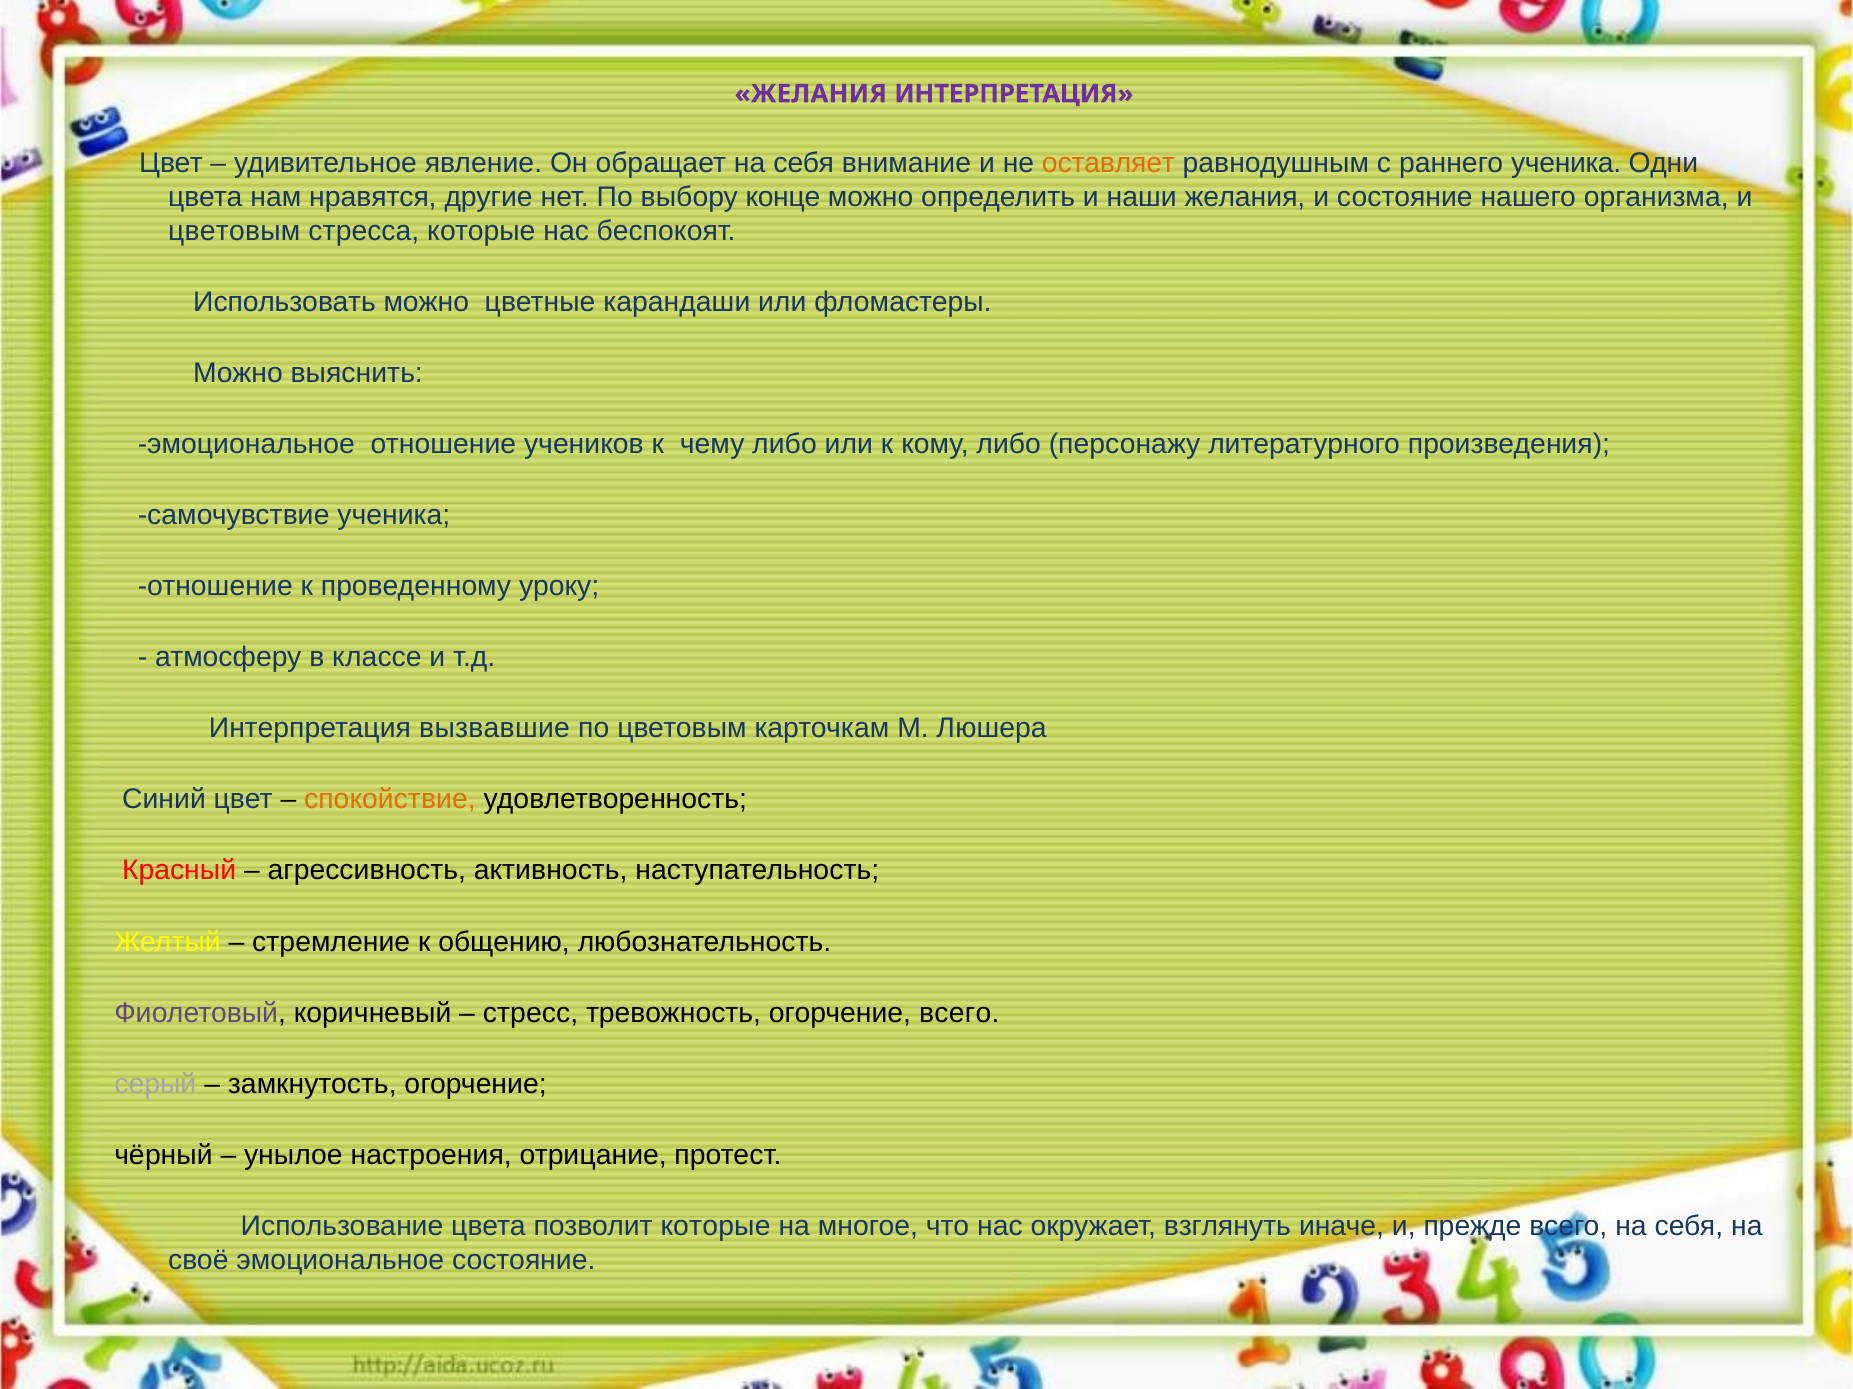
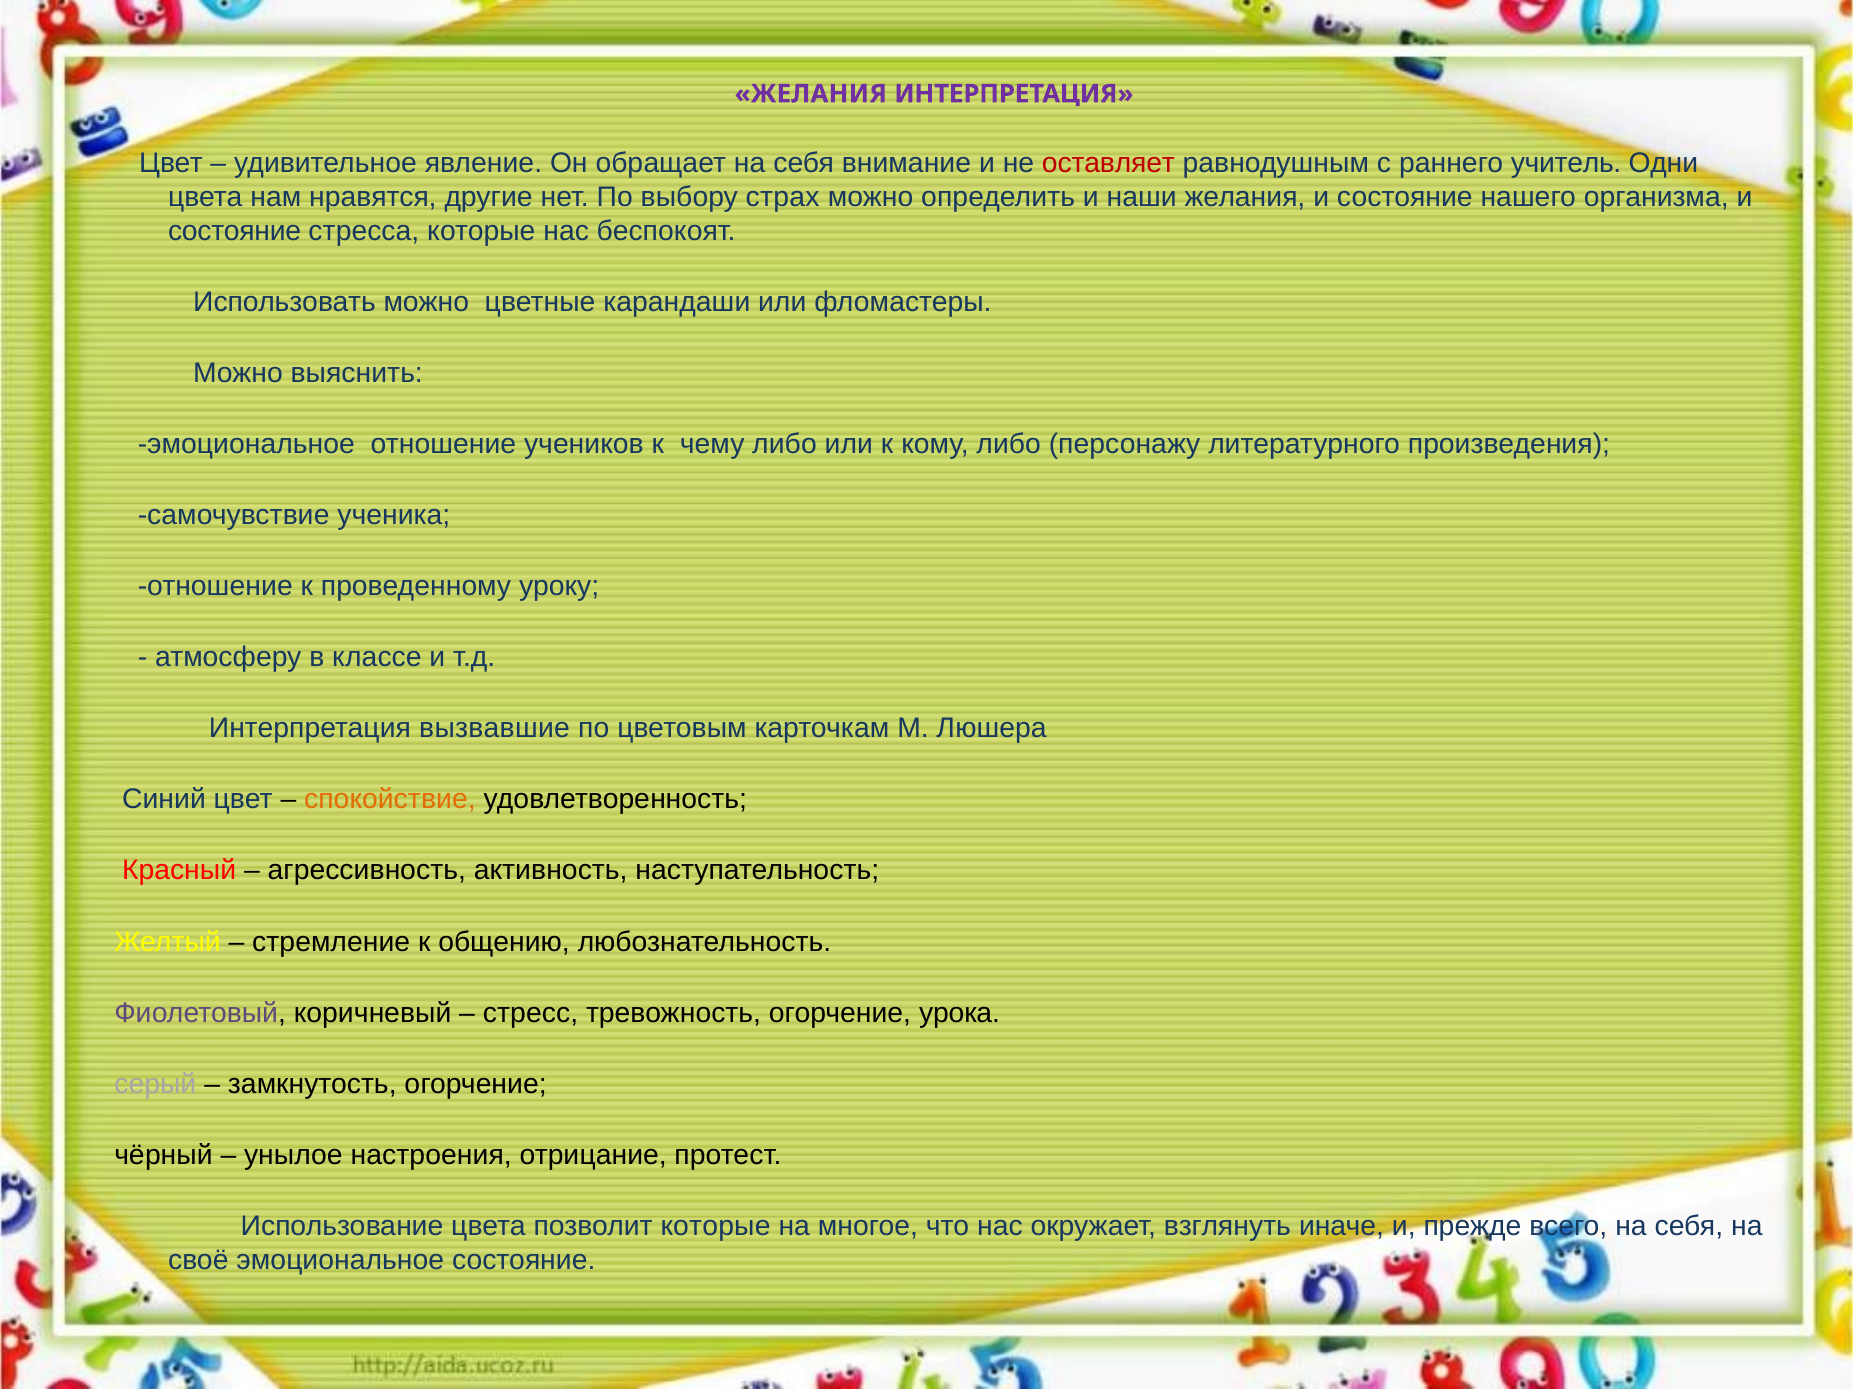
оставляет colour: orange -> red (1108, 164)
раннего ученика: ученика -> учитель (1566, 164)
конце: конце -> страх (783, 198)
цветовым: цветовым -> состояние (235, 232)
огорчение всего: всего -> урока (959, 1013)
